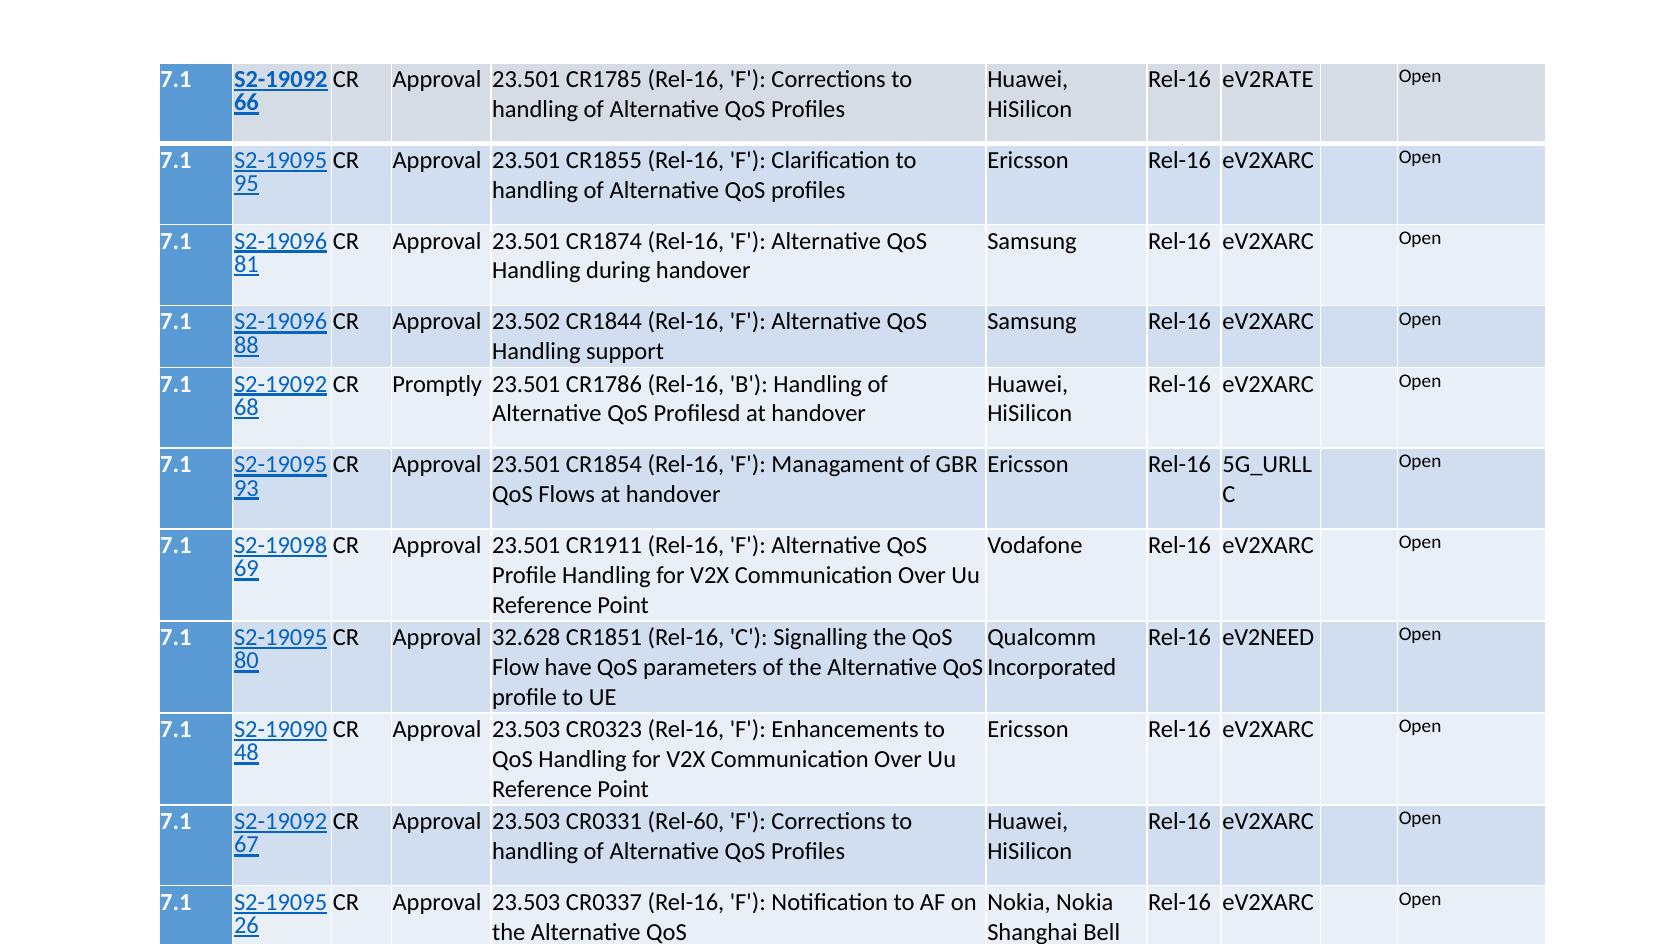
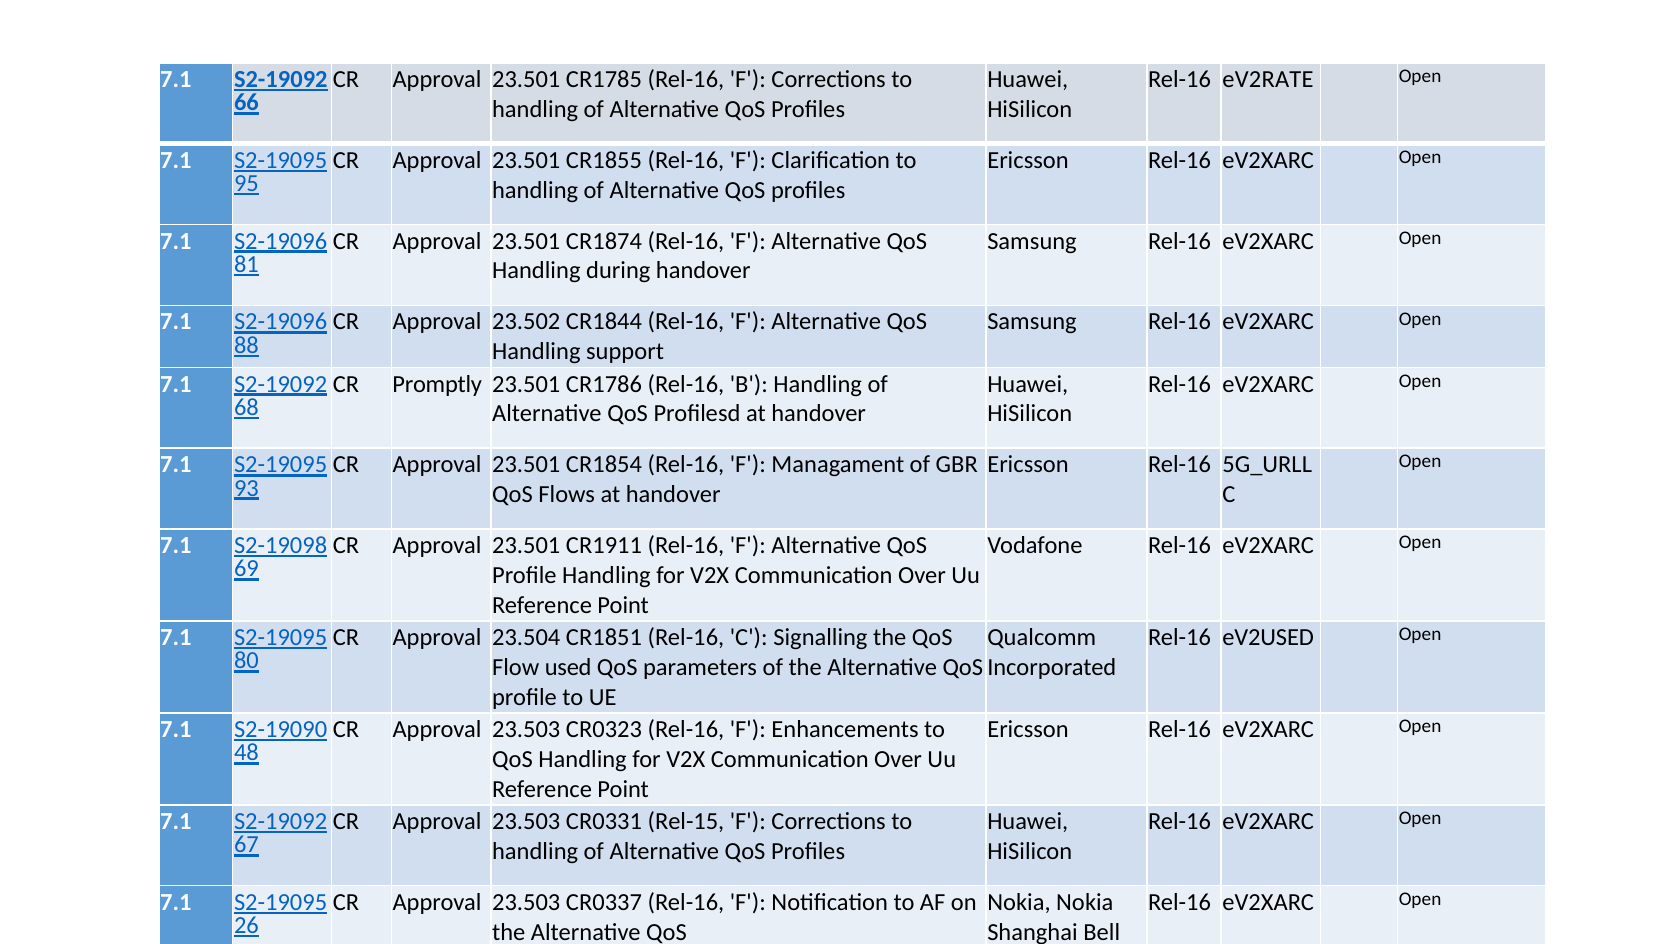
32.628: 32.628 -> 23.504 (526, 637)
eV2NEED: eV2NEED -> eV2USED (1268, 637)
have: have -> used (568, 667)
Rel-60: Rel-60 -> Rel-15 (686, 821)
